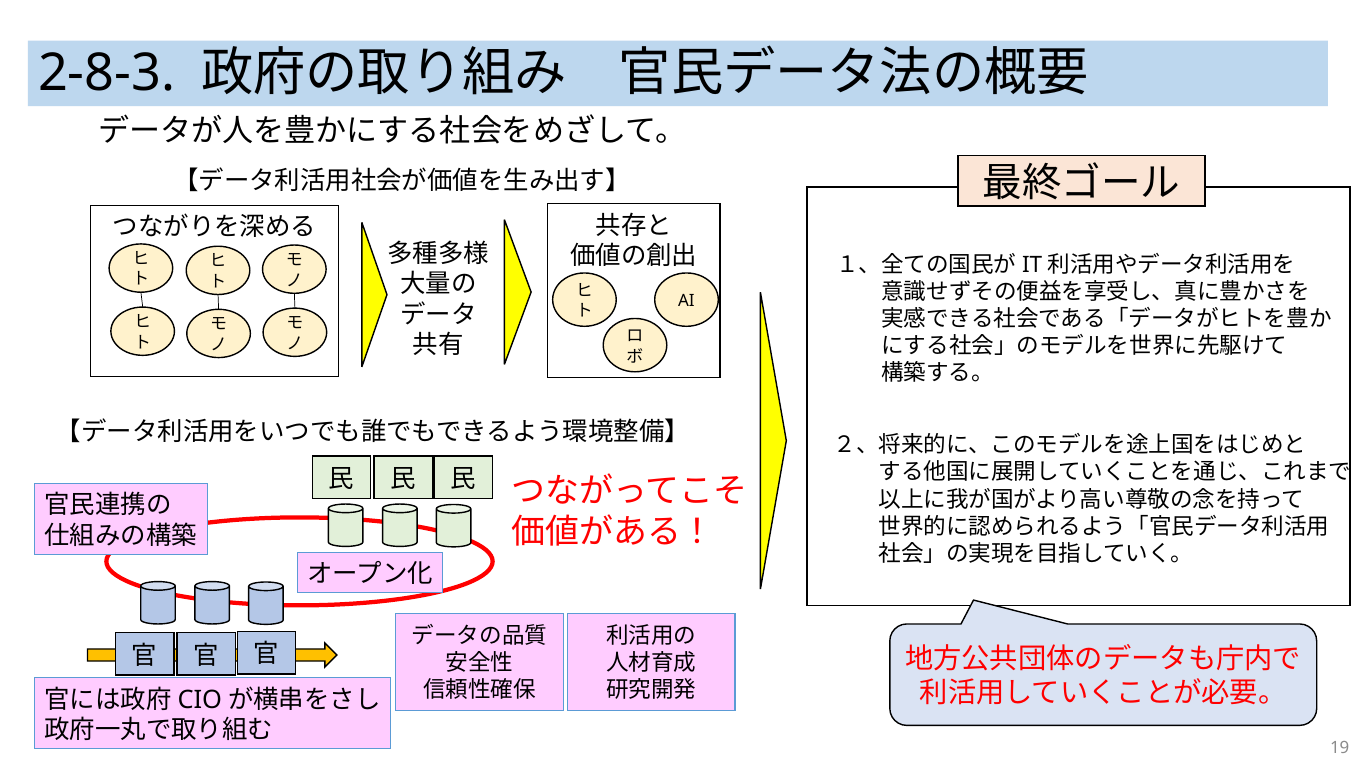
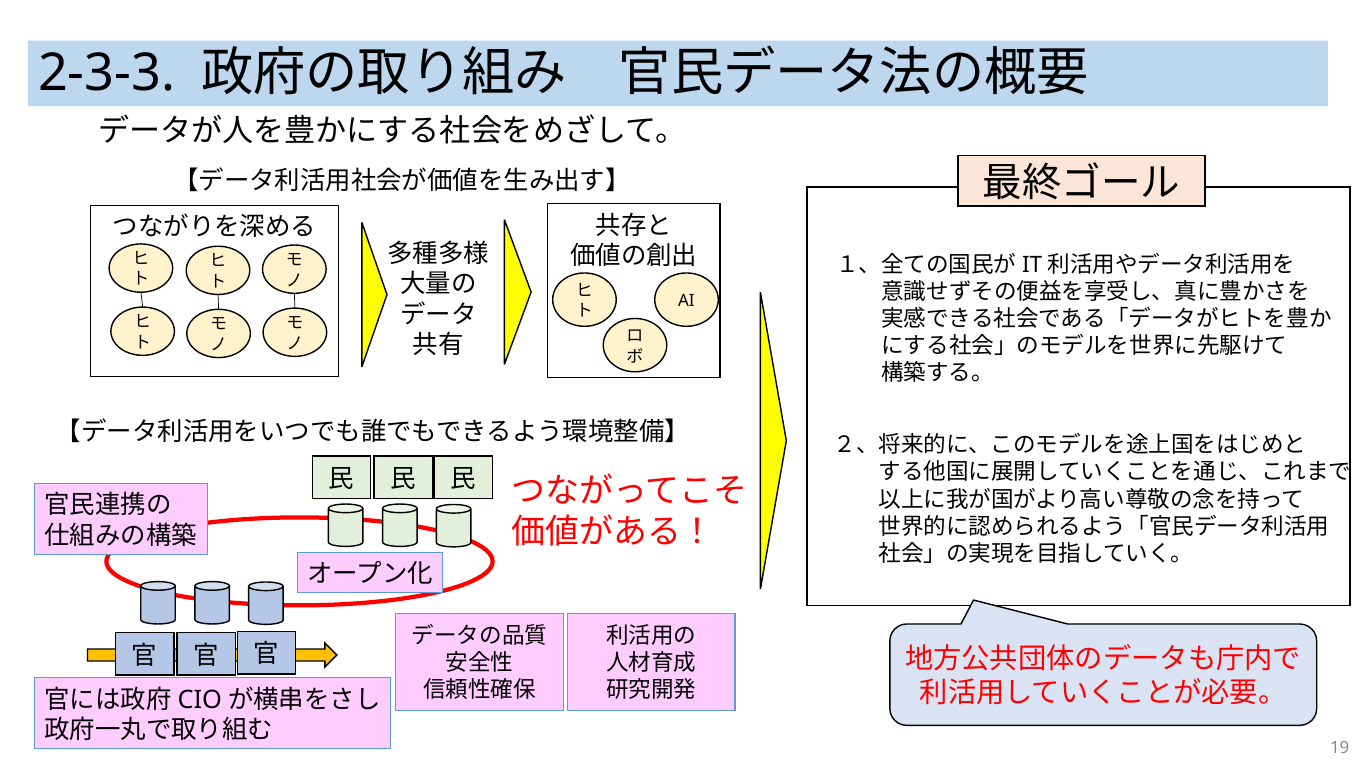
2-8-3: 2-8-3 -> 2-3-3 (107, 74)
